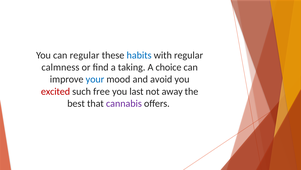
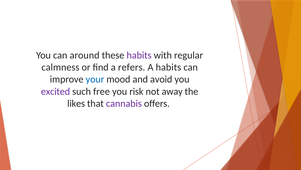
can regular: regular -> around (85, 55)
habits colour: blue -> purple (139, 55)
taking: taking -> refers (132, 67)
A choice: choice -> habits (168, 67)
excited colour: red -> purple (56, 91)
last: last -> risk (136, 91)
best: best -> likes (76, 103)
